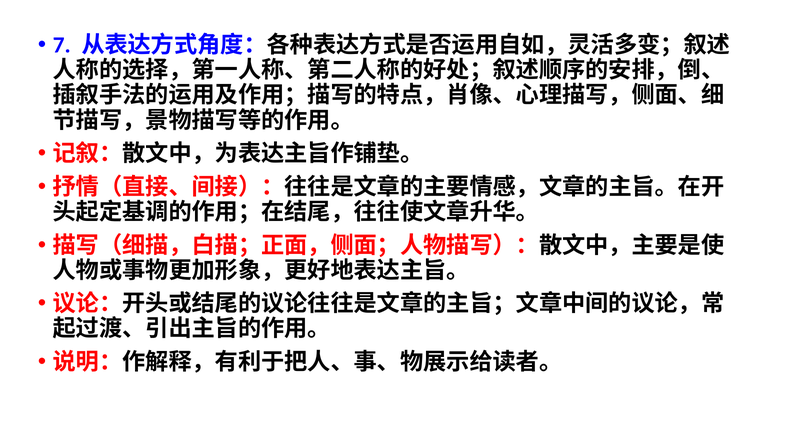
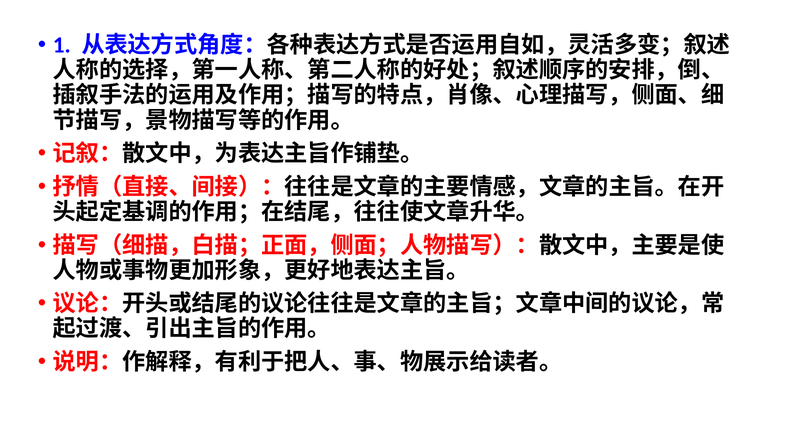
7: 7 -> 1 (62, 45)
